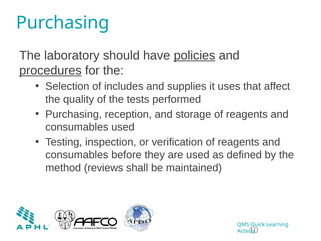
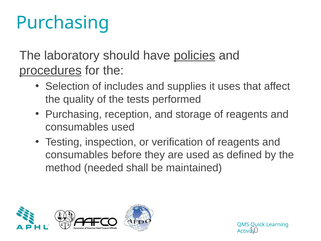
reviews: reviews -> needed (104, 168)
